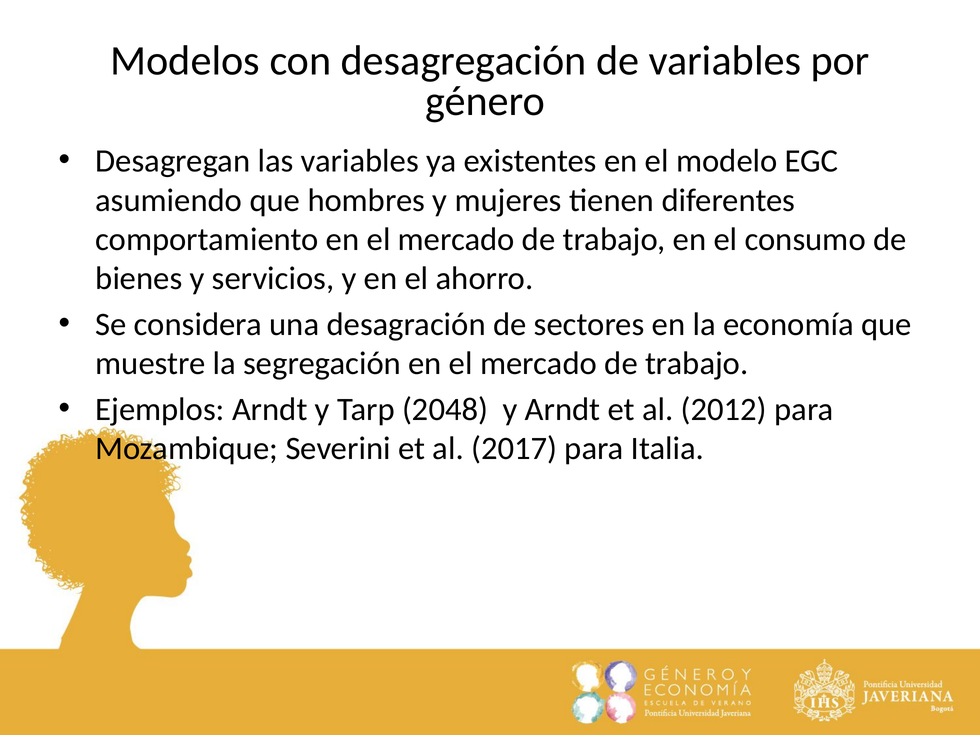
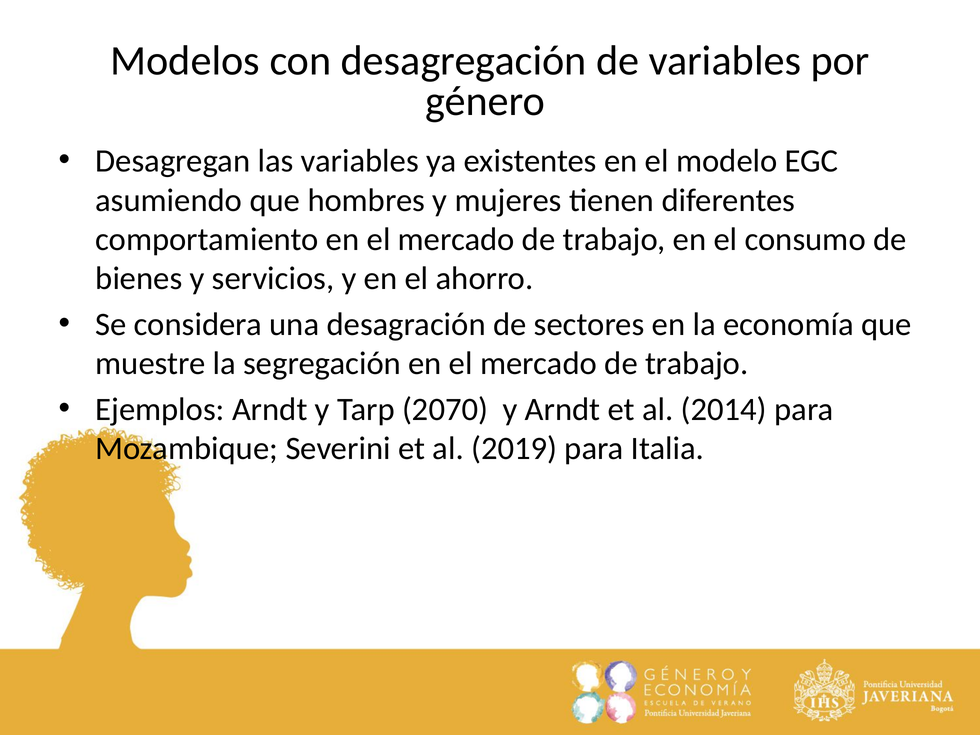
2048: 2048 -> 2070 (445, 409)
2012: 2012 -> 2014 (724, 409)
2017: 2017 -> 2019 (514, 448)
